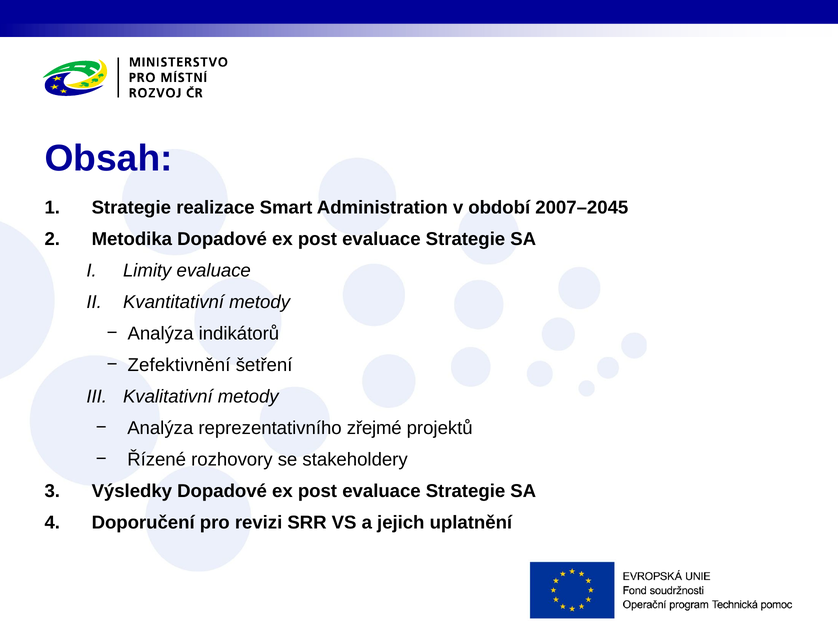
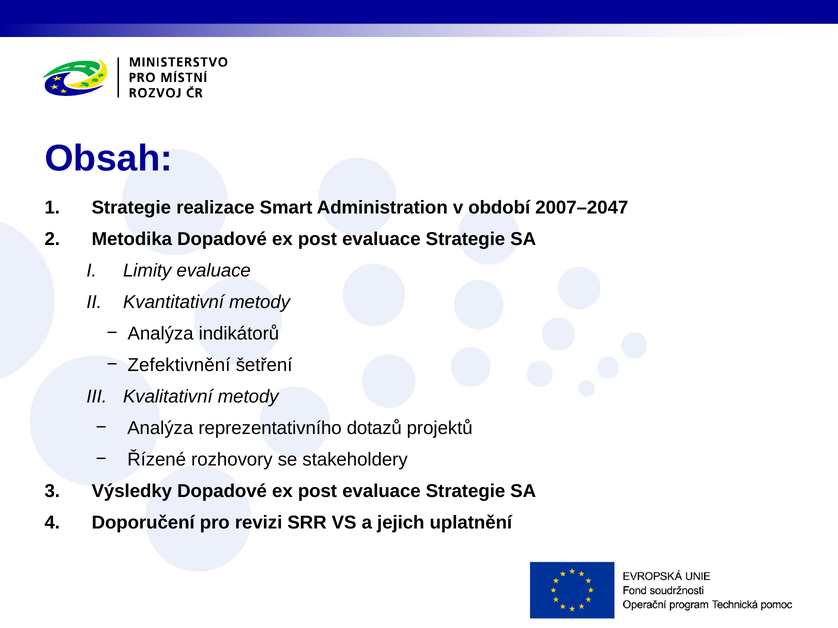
2007–2045: 2007–2045 -> 2007–2047 (582, 208)
zřejmé: zřejmé -> dotazů (374, 428)
